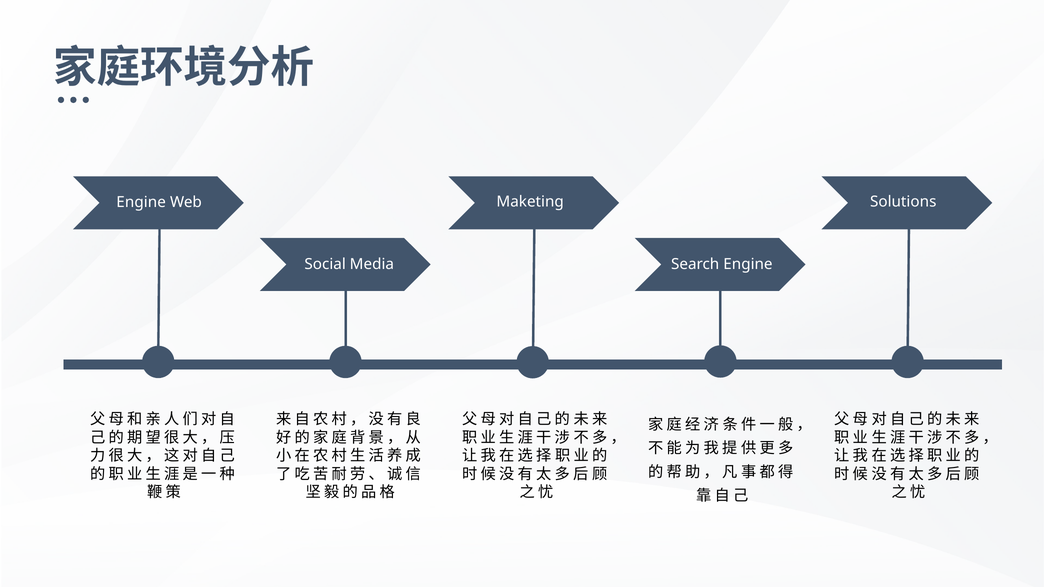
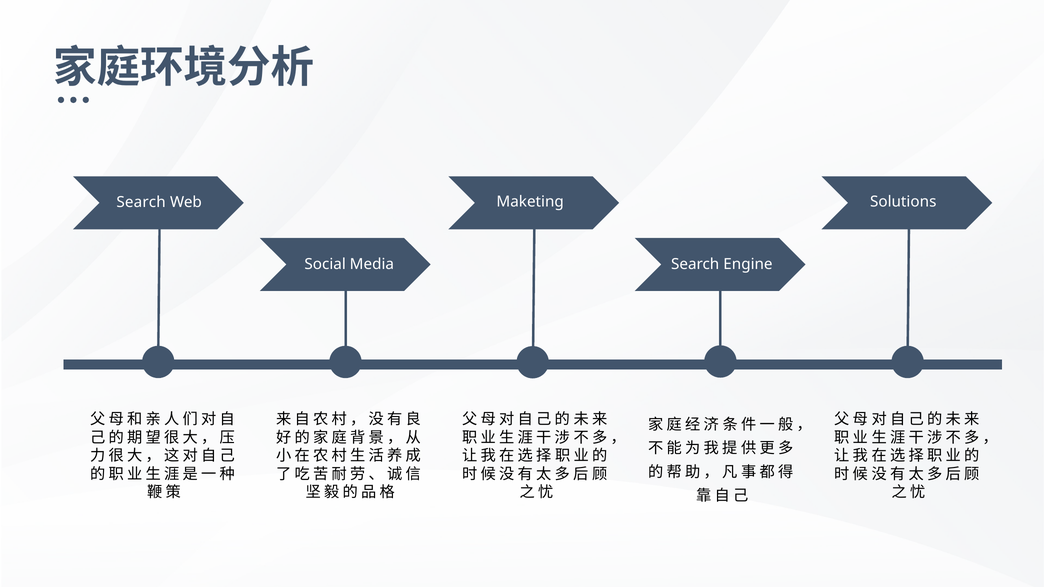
Engine: Engine -> Search (141, 202)
